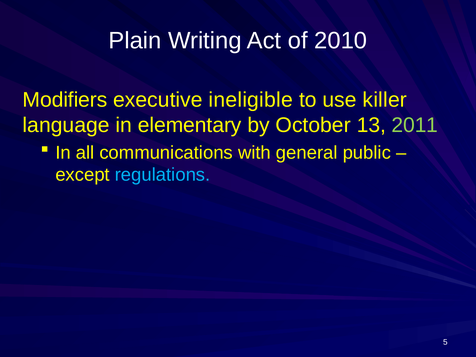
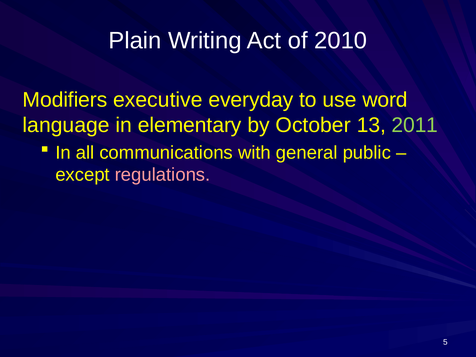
ineligible: ineligible -> everyday (251, 100)
killer: killer -> word (385, 100)
regulations colour: light blue -> pink (163, 175)
